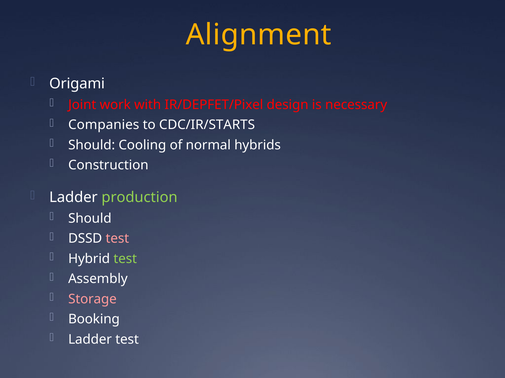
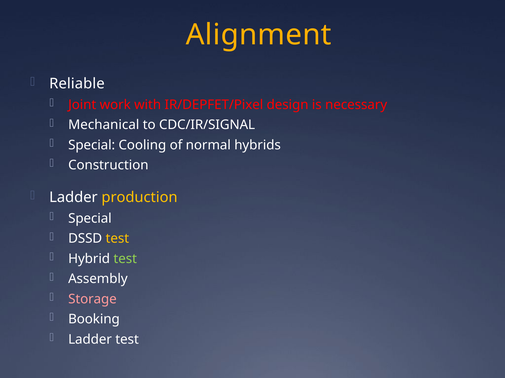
Origami: Origami -> Reliable (77, 84)
Companies: Companies -> Mechanical (104, 125)
CDC/IR/STARTS: CDC/IR/STARTS -> CDC/IR/SIGNAL (207, 125)
Should: Should -> Special (92, 145)
production colour: light green -> yellow (140, 198)
Should: Should -> Special (90, 219)
test colour: pink -> yellow (117, 239)
